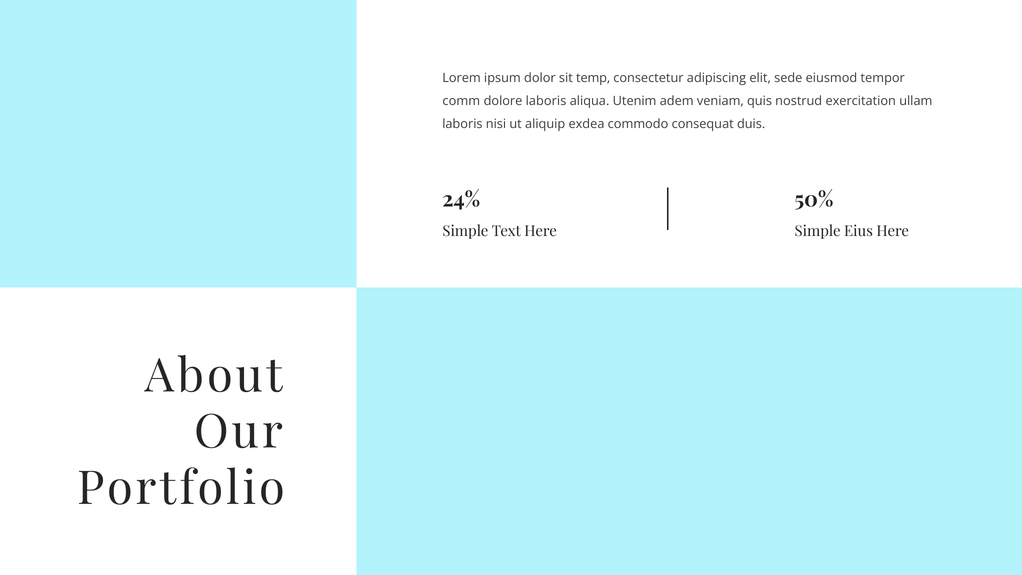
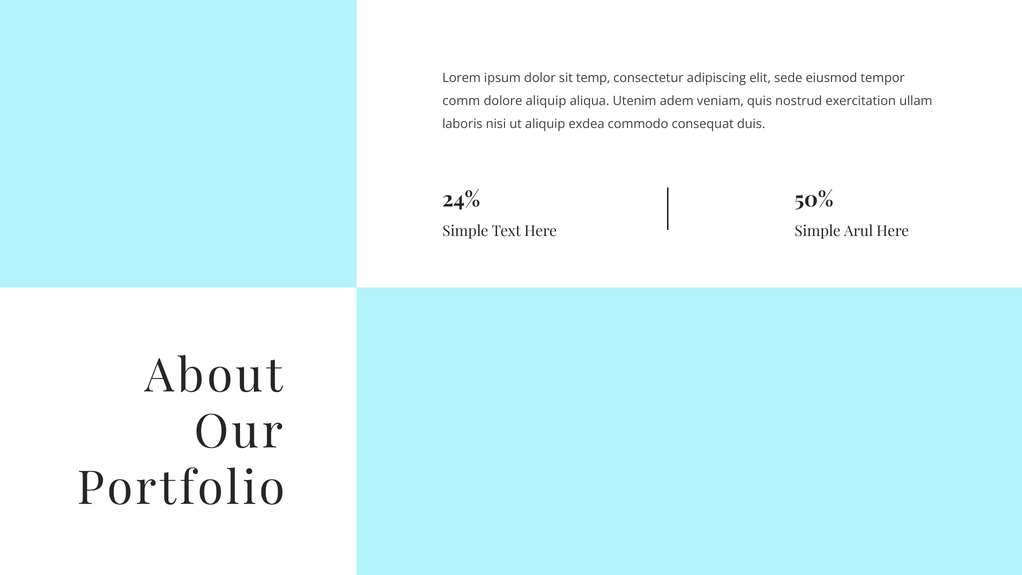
dolore laboris: laboris -> aliquip (546, 101)
Eius: Eius -> Arul (859, 231)
